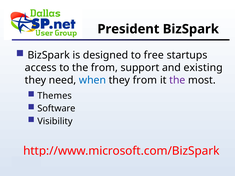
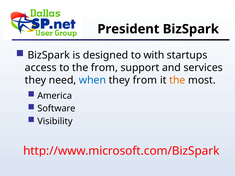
free: free -> with (154, 55)
existing: existing -> services (203, 68)
the colour: purple -> orange (177, 80)
Themes: Themes -> America (55, 96)
